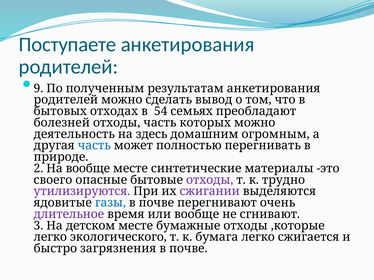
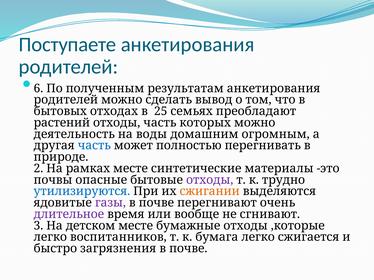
9: 9 -> 6 (38, 89)
54: 54 -> 25 (161, 111)
болезней: болезней -> растений (62, 123)
здесь: здесь -> воды (151, 134)
На вообще: вообще -> рамках (88, 169)
своего: своего -> почвы (53, 180)
утилизируются colour: purple -> blue (82, 192)
сжигании colour: purple -> orange (210, 192)
газы colour: blue -> purple (110, 203)
экологического: экологического -> воспитанников (118, 237)
